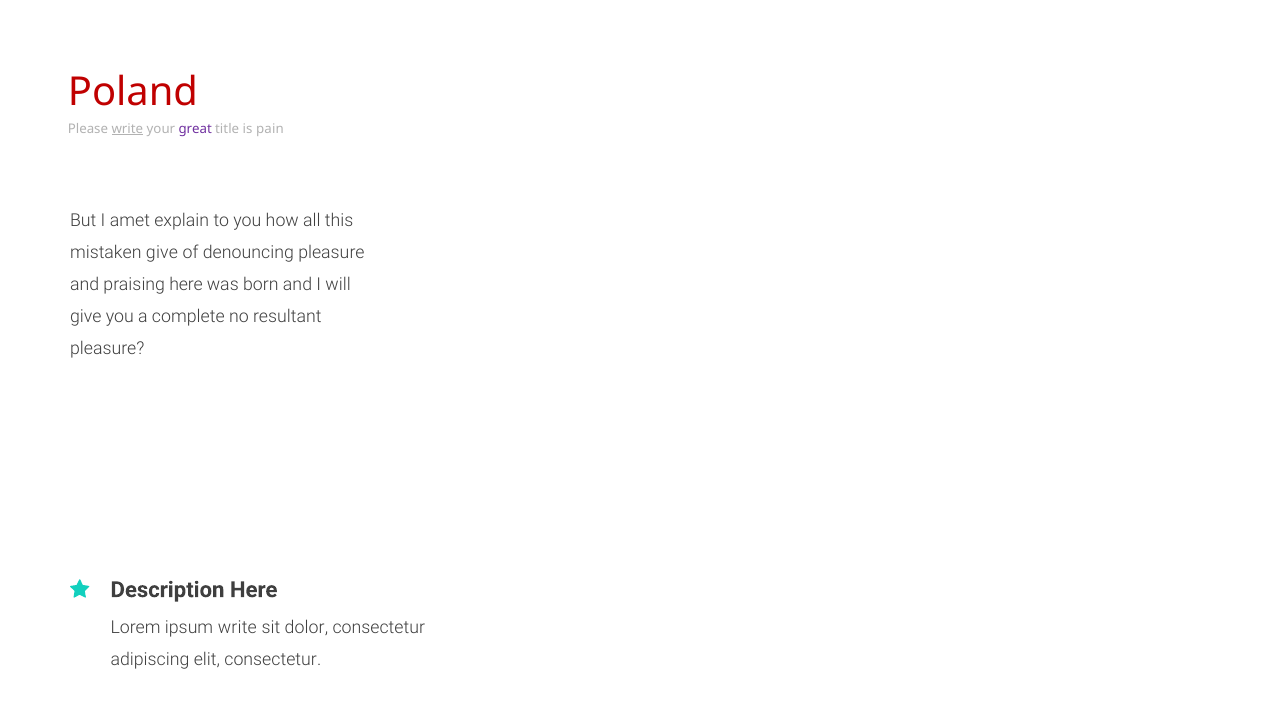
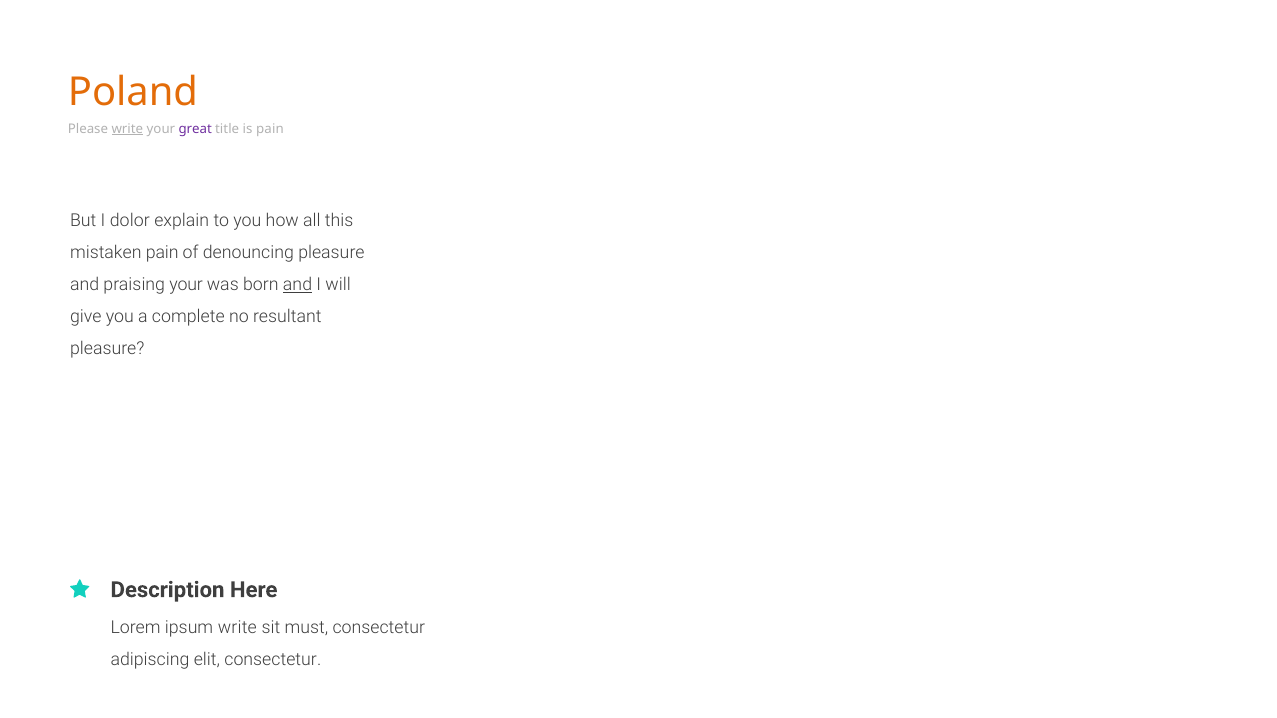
Poland colour: red -> orange (133, 92)
amet: amet -> dolor (130, 221)
mistaken give: give -> pain (162, 253)
praising here: here -> your (186, 285)
and underline: none -> present (298, 285)
dolor: dolor -> must (306, 628)
